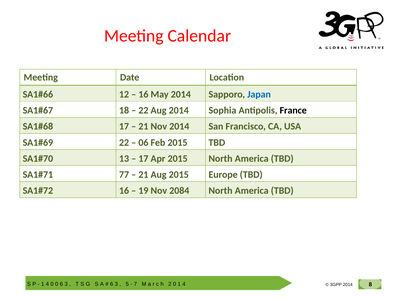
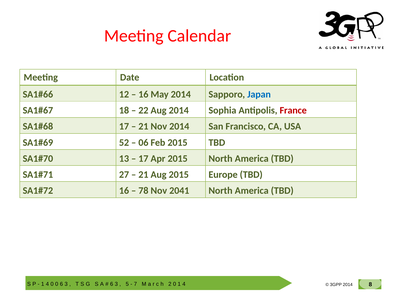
France colour: black -> red (293, 110)
22: 22 -> 52 (124, 142)
77: 77 -> 27 (124, 174)
19: 19 -> 78 (143, 190)
2084: 2084 -> 2041 (179, 190)
